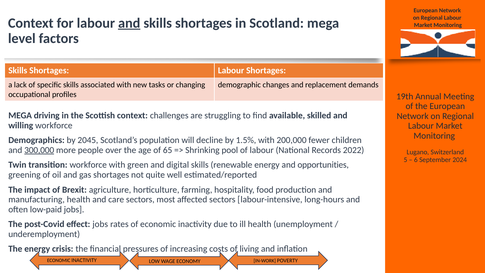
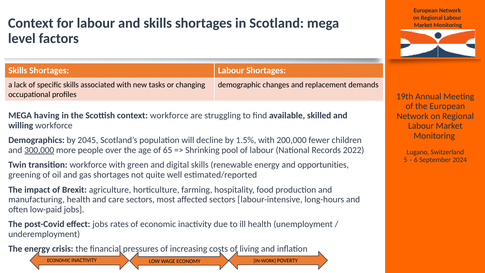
and underline: present -> none (129, 23)
driving: driving -> having (47, 115)
context challenges: challenges -> workforce (169, 115)
